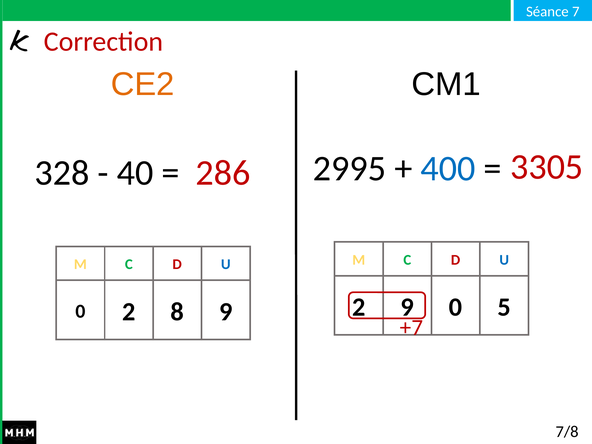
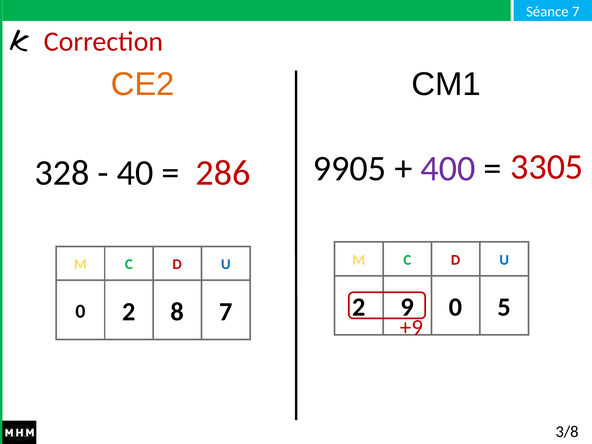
2995: 2995 -> 9905 (350, 169)
400 colour: blue -> purple (448, 169)
8 9: 9 -> 7 (226, 312)
+7: +7 -> +9 (412, 328)
7/8: 7/8 -> 3/8 (567, 432)
